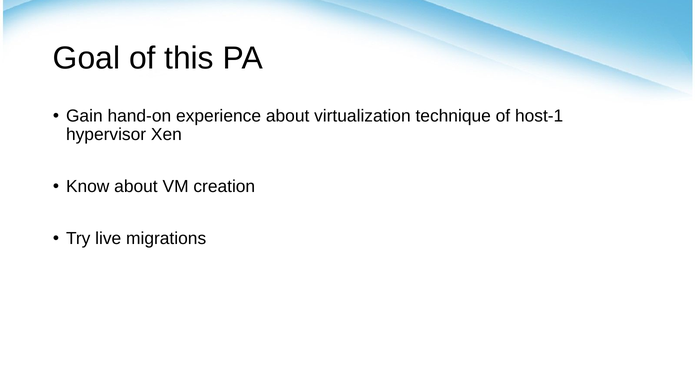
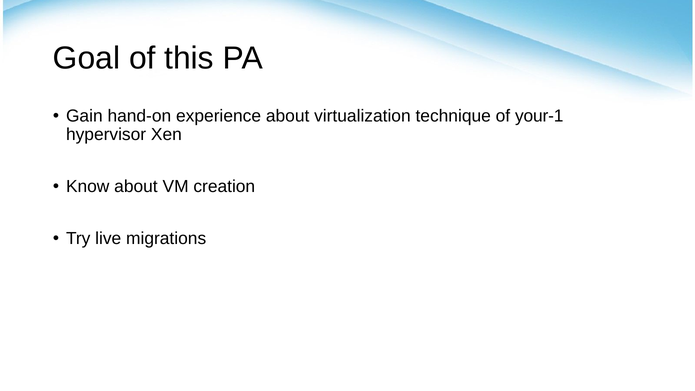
host-1: host-1 -> your-1 (539, 116)
